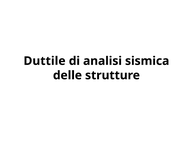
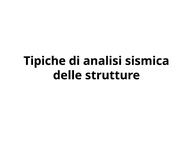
Duttile: Duttile -> Tipiche (45, 61)
